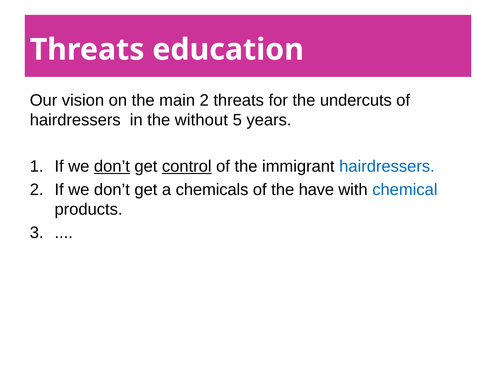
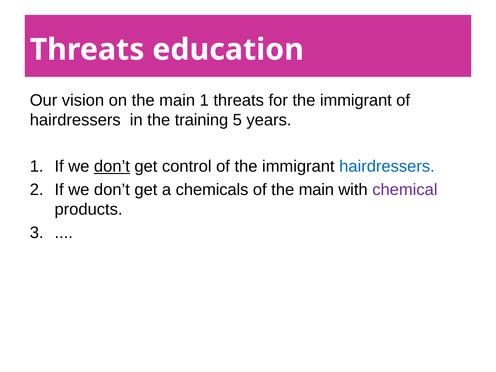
main 2: 2 -> 1 (204, 100)
for the undercuts: undercuts -> immigrant (356, 100)
without: without -> training (202, 120)
control underline: present -> none (187, 166)
of the have: have -> main (316, 190)
chemical colour: blue -> purple (405, 190)
